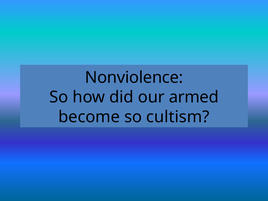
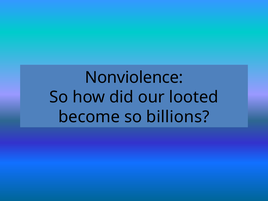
armed: armed -> looted (194, 97)
cultism: cultism -> billions (178, 117)
